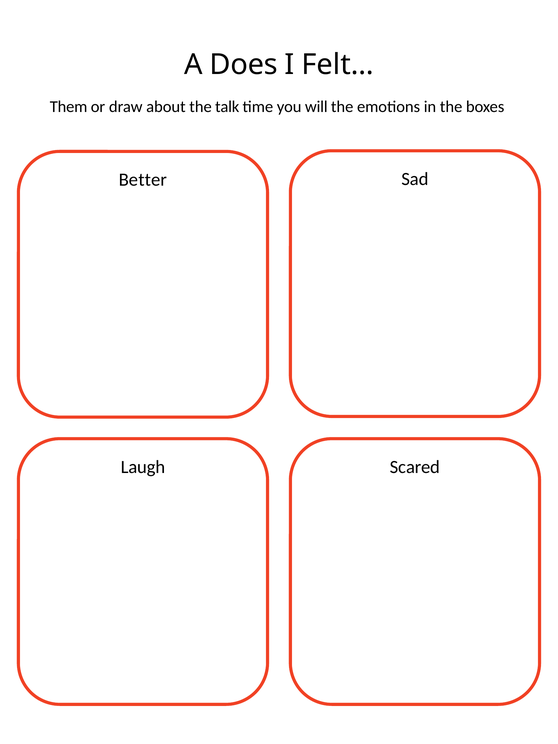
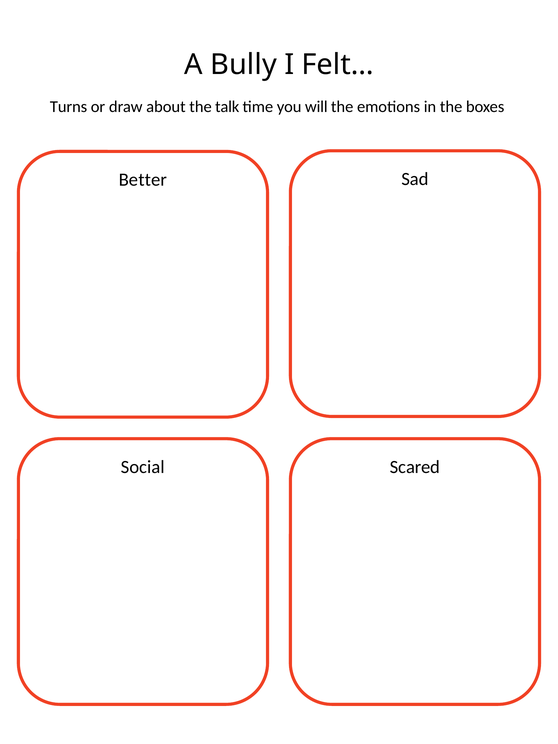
Does: Does -> Bully (243, 65)
Them: Them -> Turns (69, 107)
Laugh: Laugh -> Social (143, 467)
